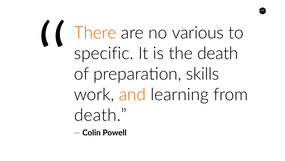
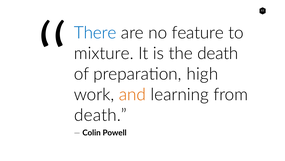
There colour: orange -> blue (95, 33)
various: various -> feature (198, 33)
specific: specific -> mixture (104, 53)
skills: skills -> high (202, 74)
